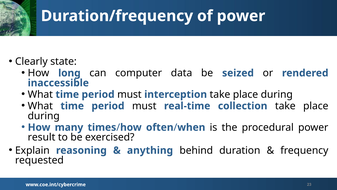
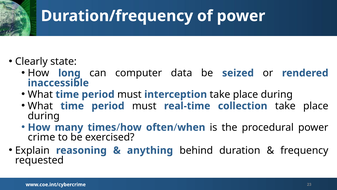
result: result -> crime (41, 137)
